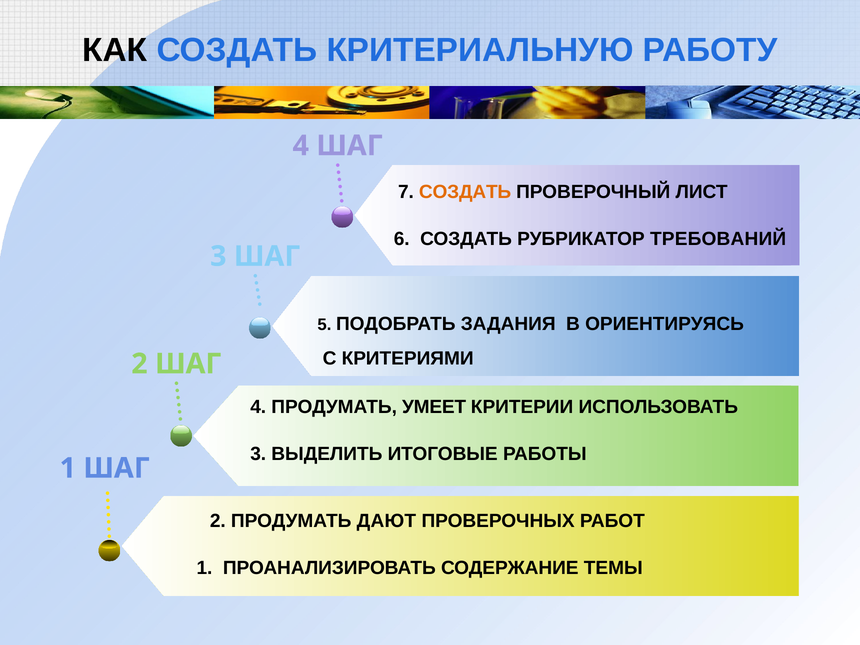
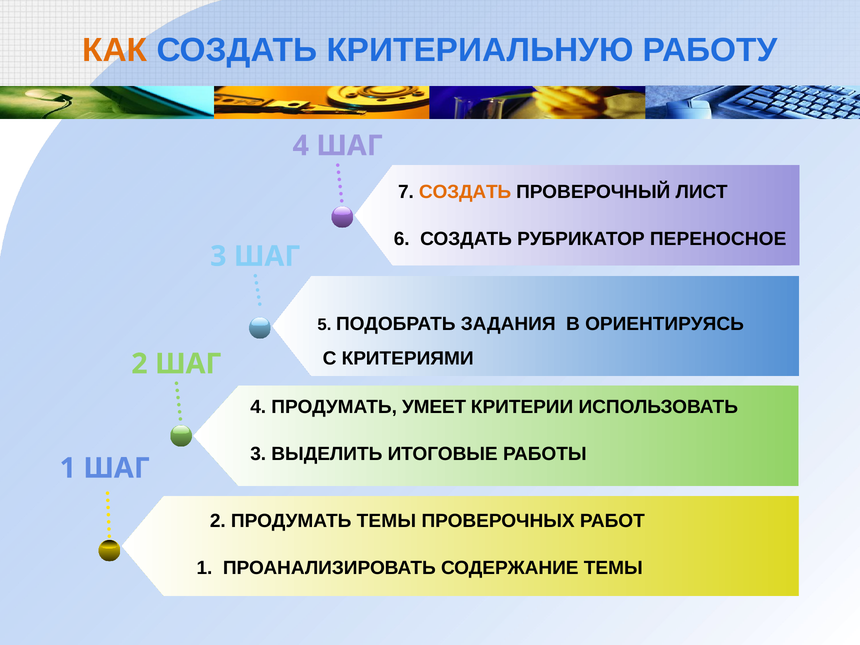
КАК colour: black -> orange (115, 50)
ТРЕБОВАНИЙ: ТРЕБОВАНИЙ -> ПЕРЕНОСНОЕ (718, 239)
ПРОДУМАТЬ ДАЮТ: ДАЮТ -> ТЕМЫ (386, 521)
